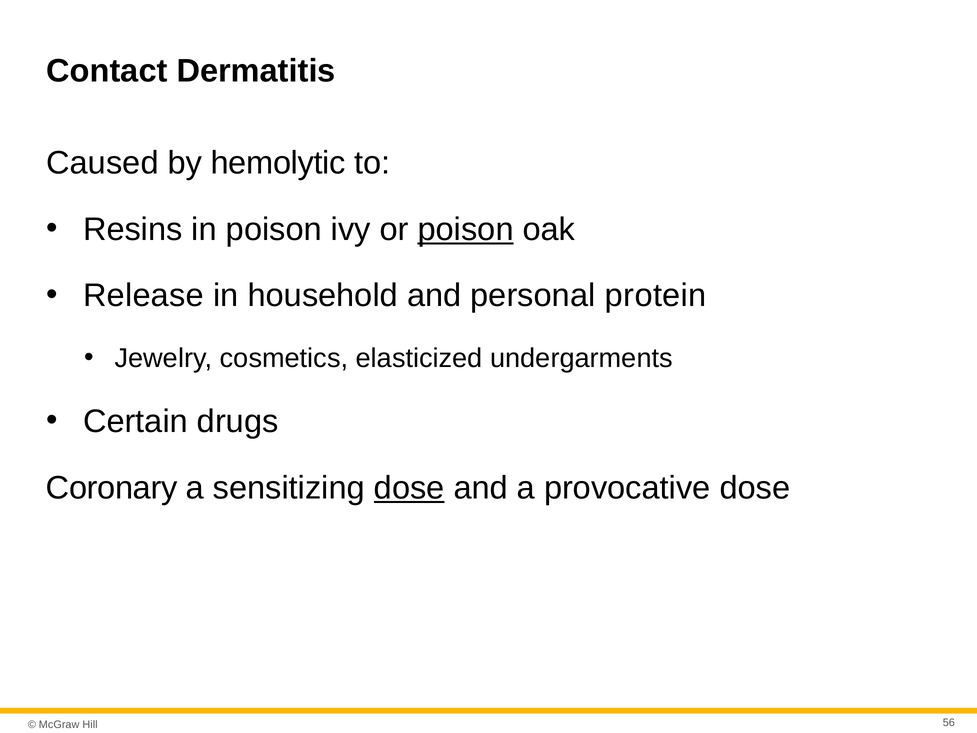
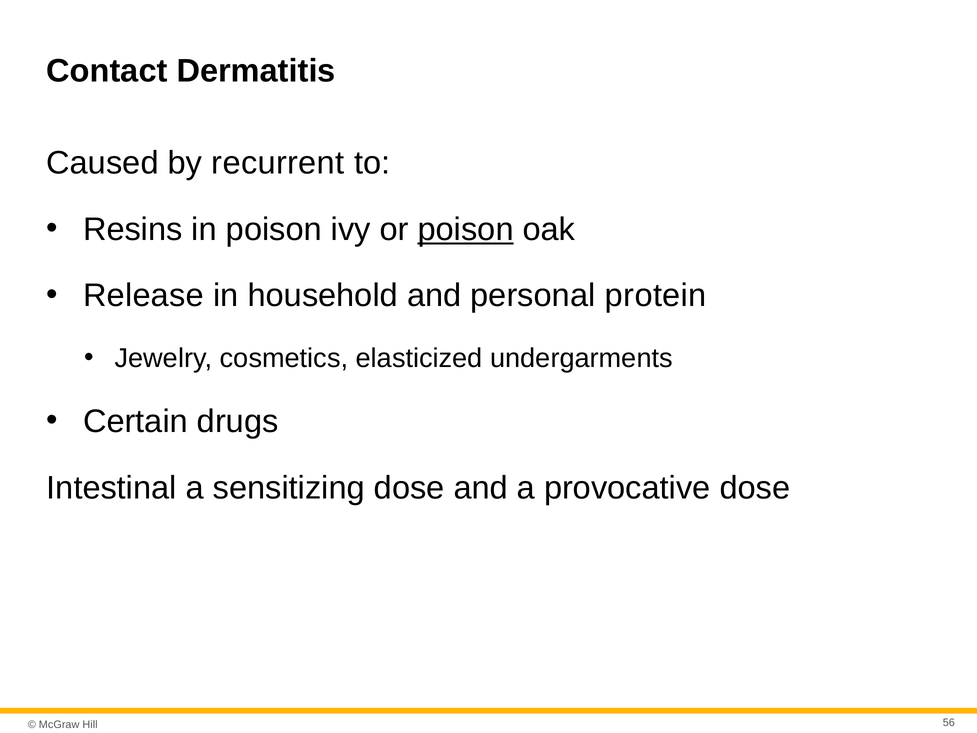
hemolytic: hemolytic -> recurrent (278, 163)
Coronary: Coronary -> Intestinal (112, 488)
dose underline: present -> none (409, 488)
